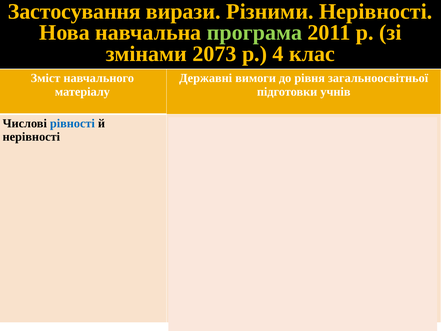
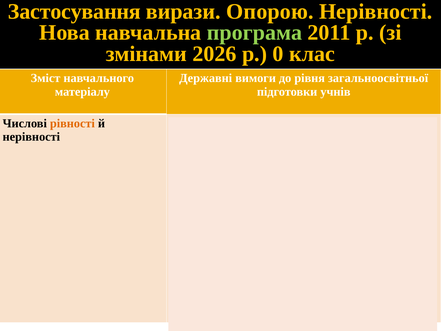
Різними: Різними -> Опорою (270, 11)
2073: 2073 -> 2026 (214, 54)
4: 4 -> 0 (278, 54)
рівності colour: blue -> orange (72, 123)
